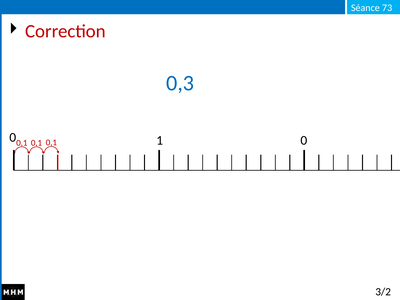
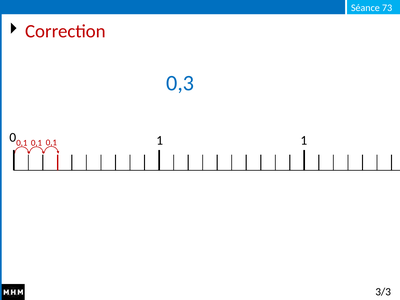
0 0: 0 -> 1 (304, 140)
3/2: 3/2 -> 3/3 (383, 292)
